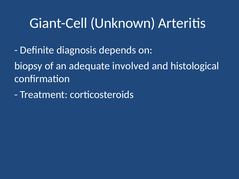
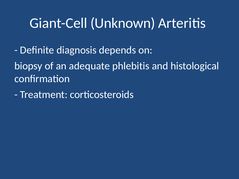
involved: involved -> phlebitis (131, 66)
